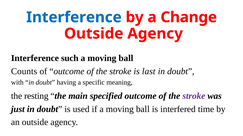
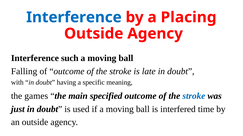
Change: Change -> Placing (189, 17)
Counts: Counts -> Falling (24, 72)
last: last -> late (149, 72)
resting: resting -> games (36, 96)
stroke colour: purple -> blue (194, 96)
